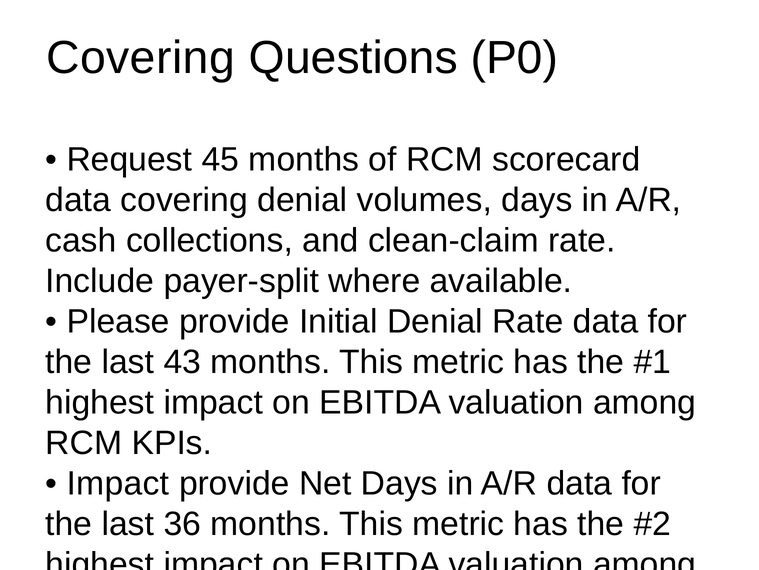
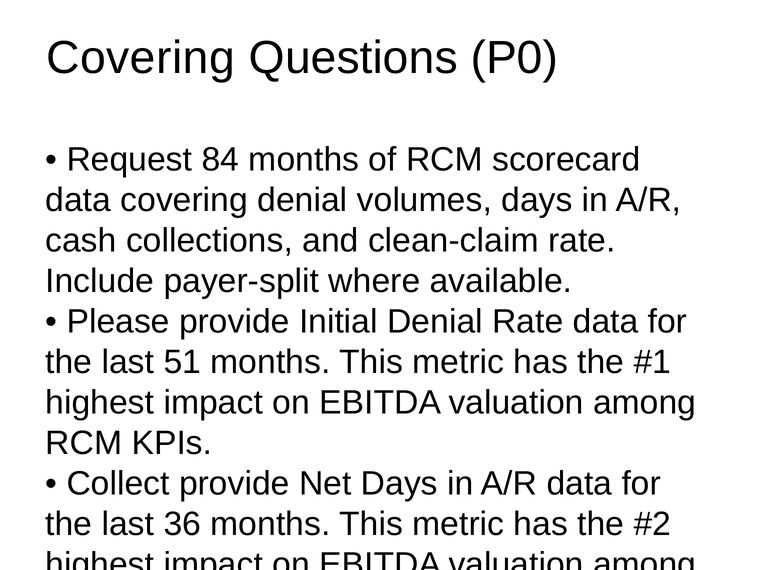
45: 45 -> 84 (220, 159)
43: 43 -> 51 (182, 362)
Impact: Impact -> Collect (118, 483)
